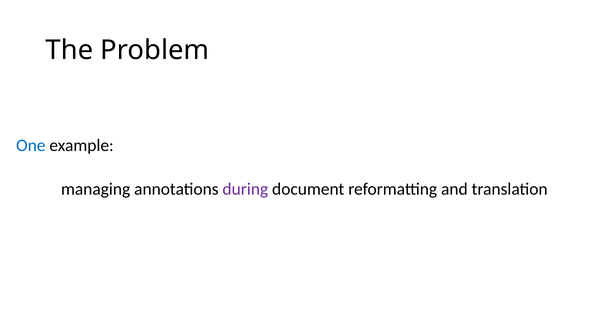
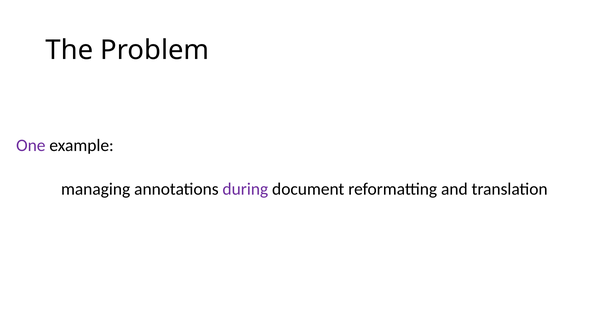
One colour: blue -> purple (31, 145)
